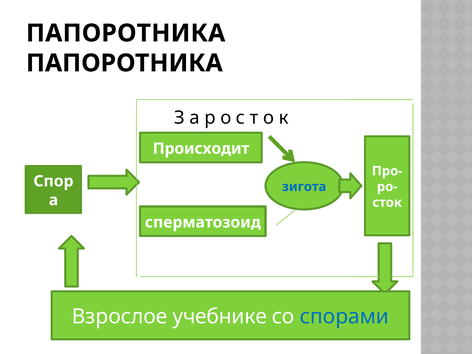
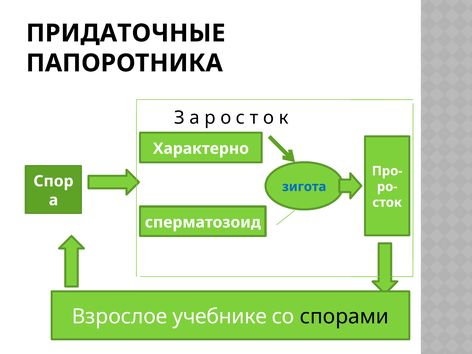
ПАПОРОТНИКА: ПАПОРОТНИКА -> ПРИДАТОЧНЫЕ (126, 33)
Происходит: Происходит -> Характерно (201, 149)
спорами colour: blue -> black (344, 317)
